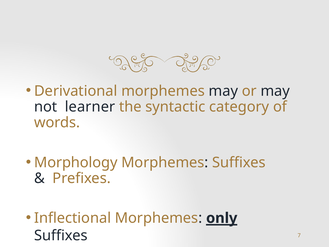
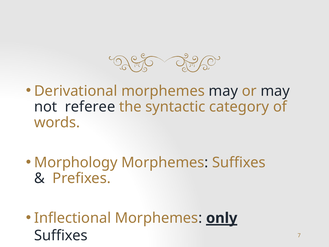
learner: learner -> referee (90, 107)
